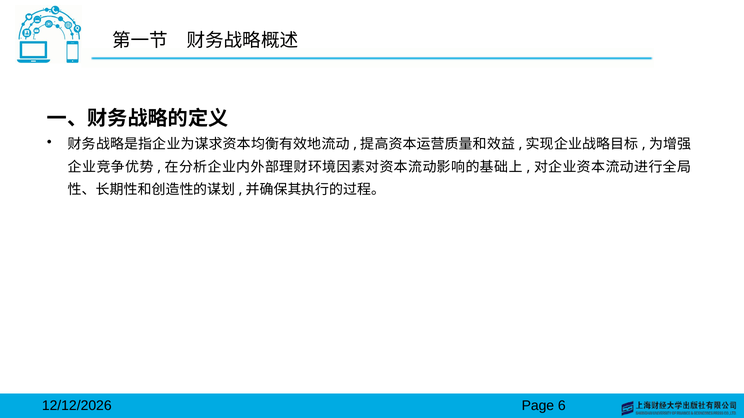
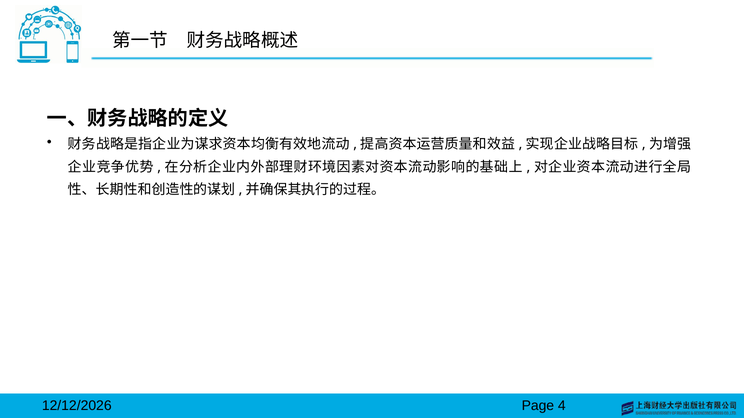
6: 6 -> 4 (562, 406)
